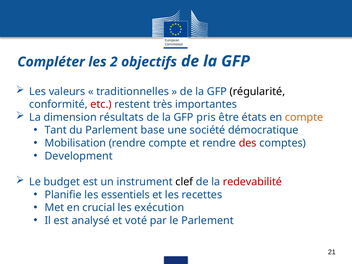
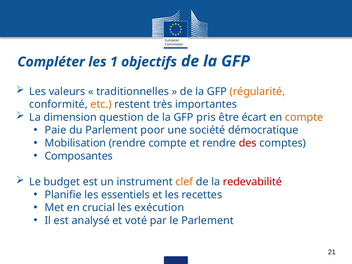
2: 2 -> 1 (114, 62)
régularité colour: black -> orange (257, 91)
etc colour: red -> orange (101, 104)
résultats: résultats -> question (122, 117)
états: états -> écart (254, 117)
Tant: Tant -> Paie (56, 130)
base: base -> poor (153, 130)
Development: Development -> Composantes (79, 156)
clef colour: black -> orange (184, 182)
